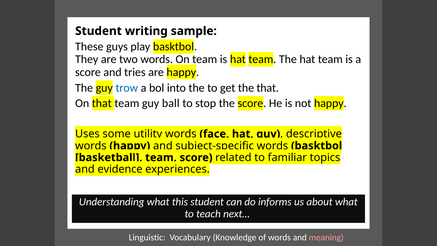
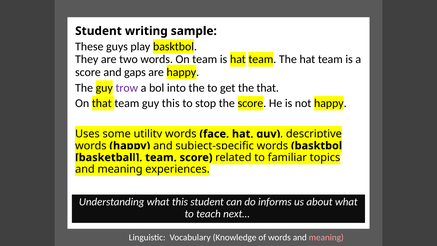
tries: tries -> gaps (135, 72)
trow colour: blue -> purple (127, 88)
guy ball: ball -> this (171, 103)
evidence: evidence -> meaning (120, 169)
